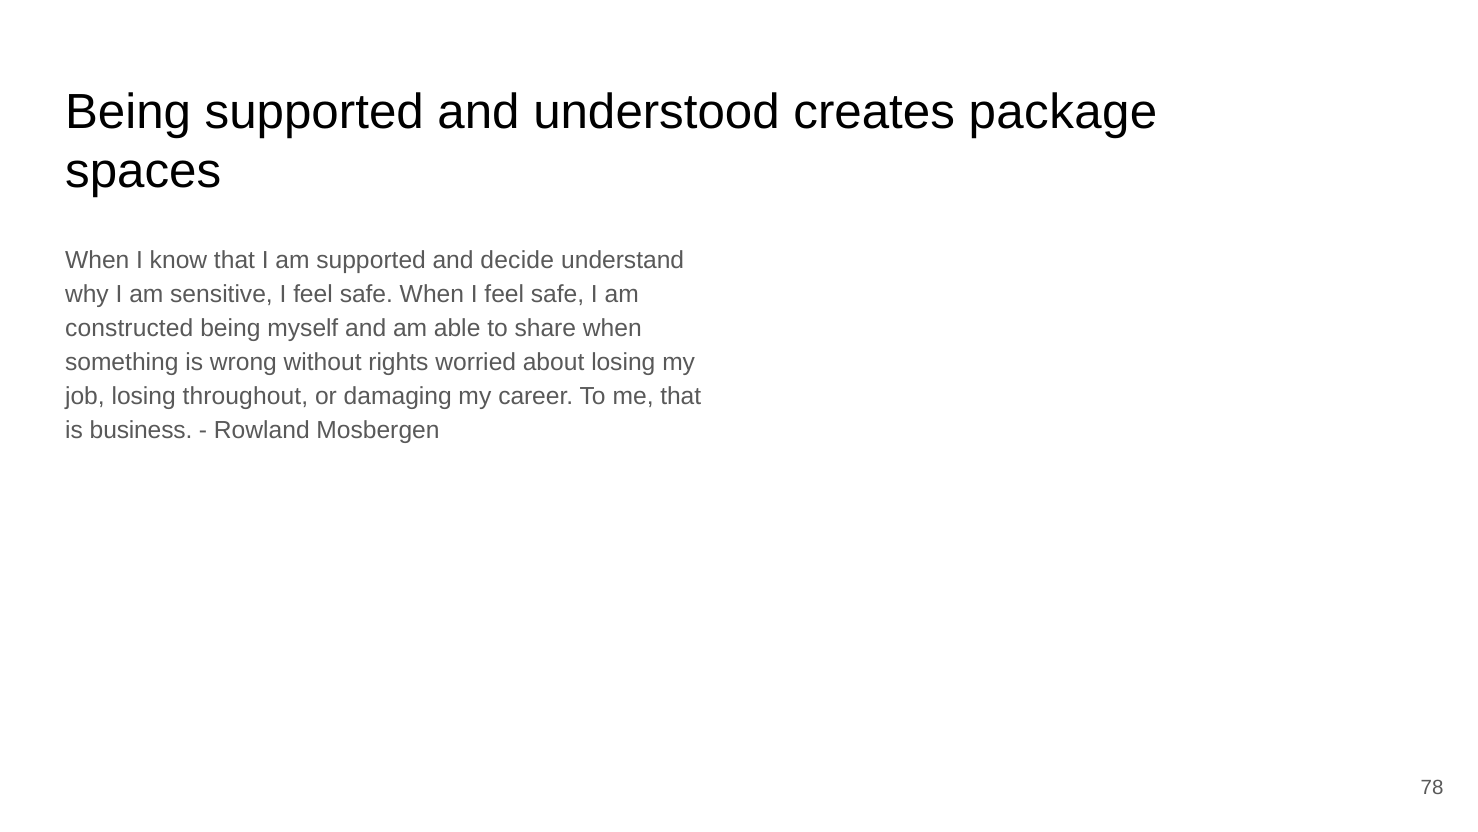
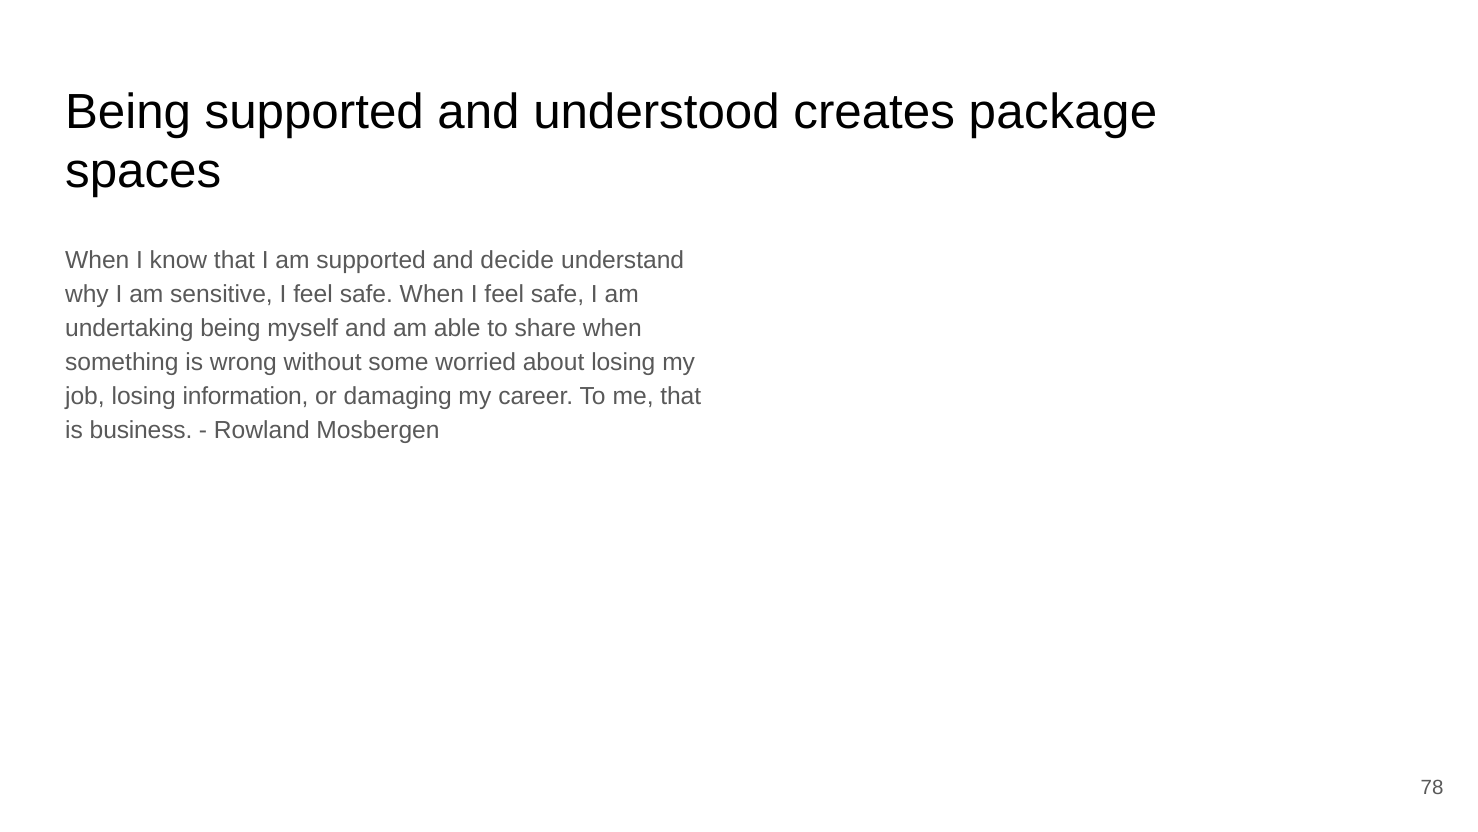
constructed: constructed -> undertaking (129, 328)
rights: rights -> some (398, 362)
throughout: throughout -> information (246, 396)
